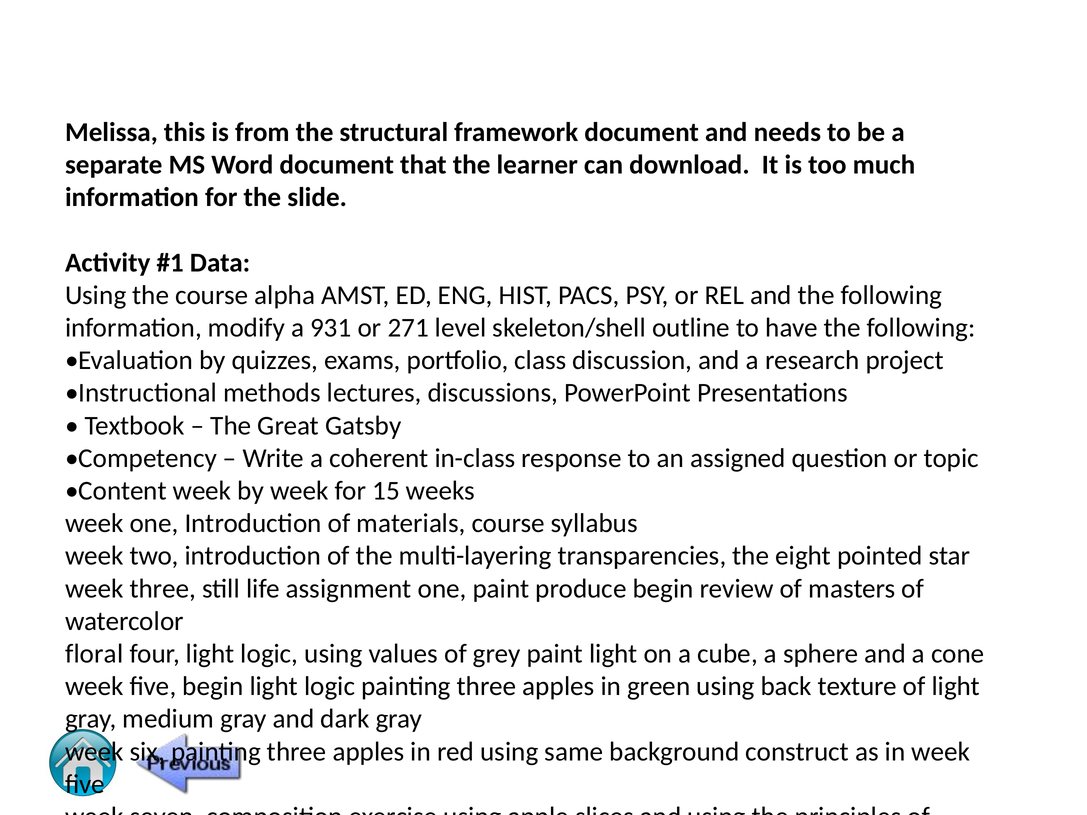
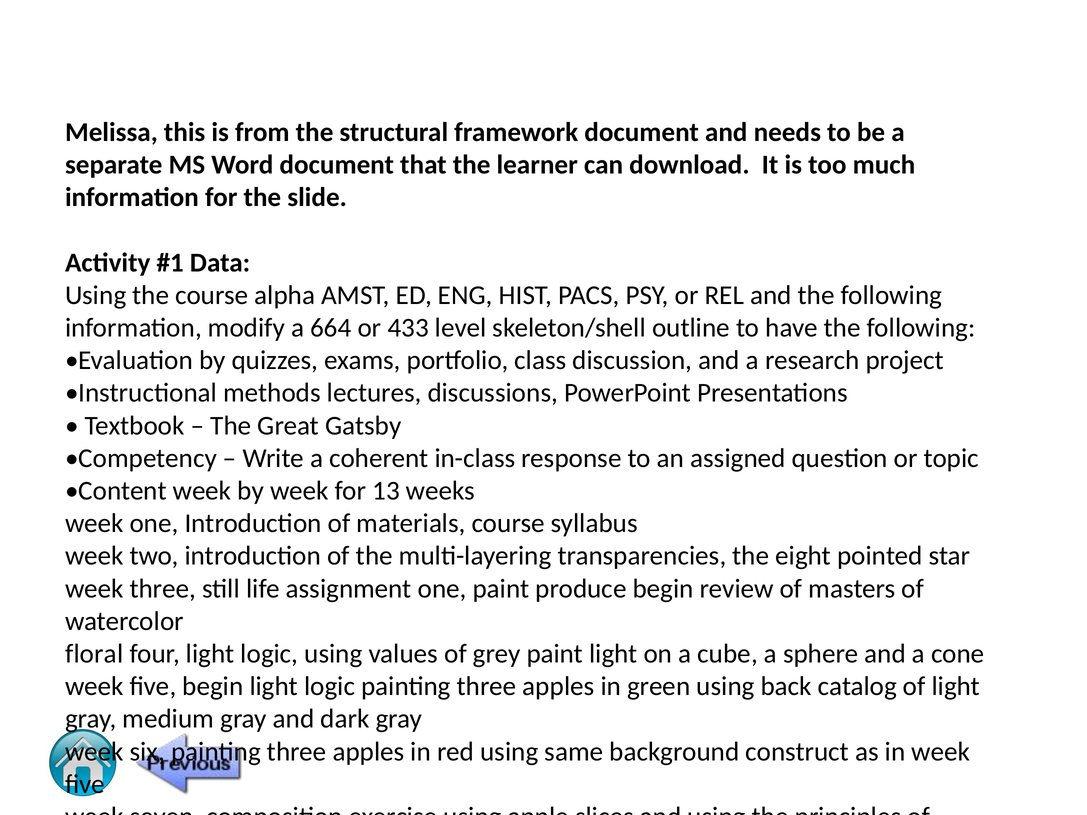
931: 931 -> 664 (331, 328)
271: 271 -> 433 (408, 328)
15: 15 -> 13 (386, 491)
back texture: texture -> catalog (857, 687)
